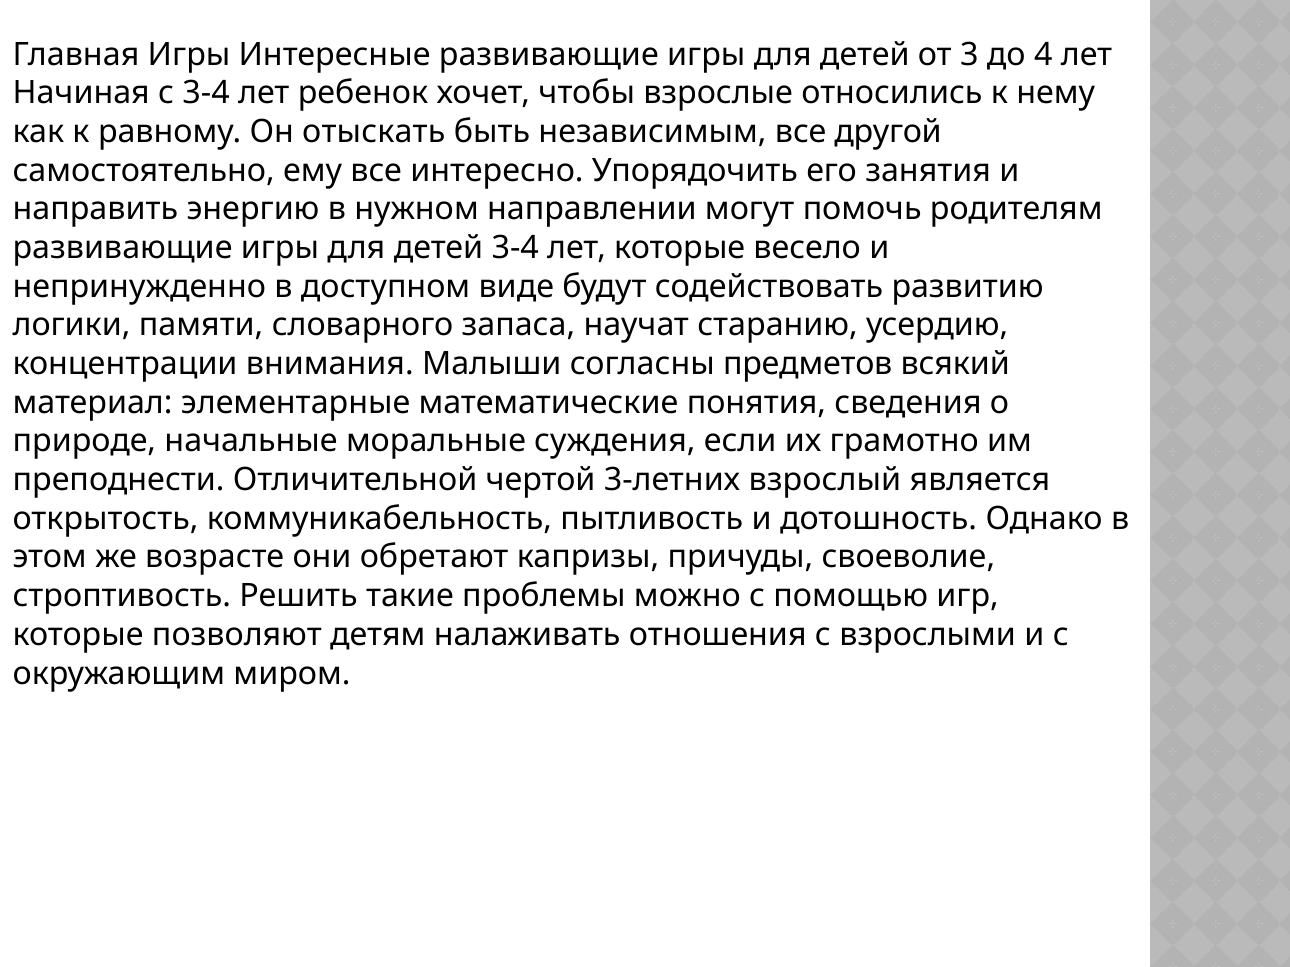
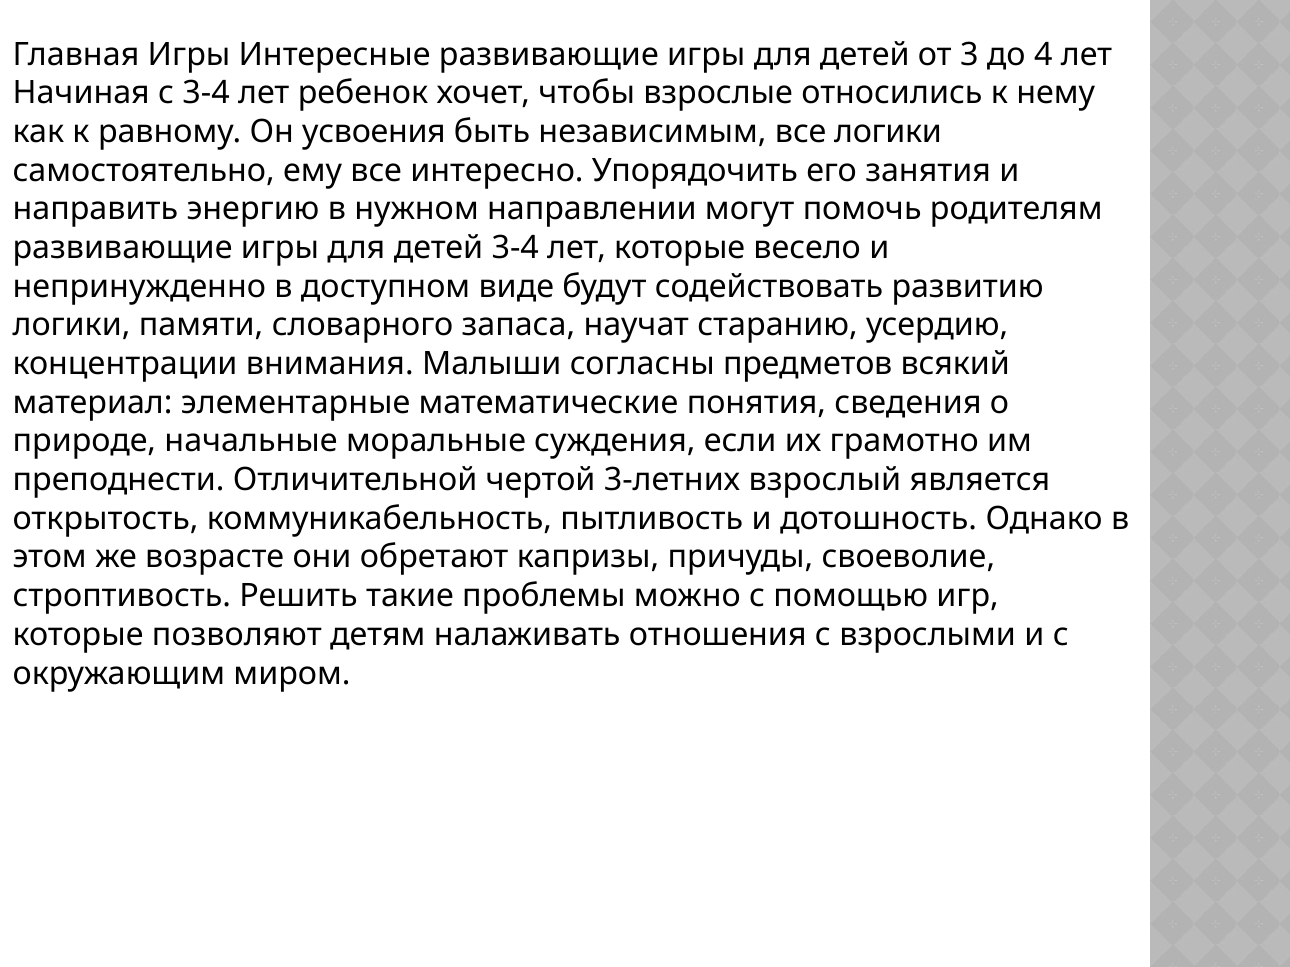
отыскать: отыскать -> усвоения (374, 132)
все другой: другой -> логики (888, 132)
